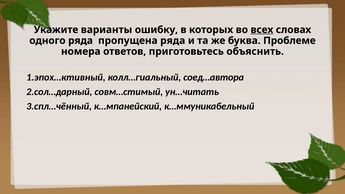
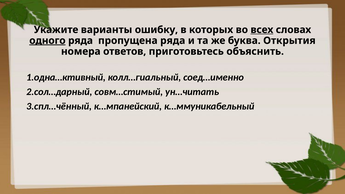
одного underline: none -> present (47, 41)
Проблеме: Проблеме -> Открытия (289, 41)
1.эпох…ктивный: 1.эпох…ктивный -> 1.одна…ктивный (66, 77)
соед…автора: соед…автора -> соед…именно (214, 77)
